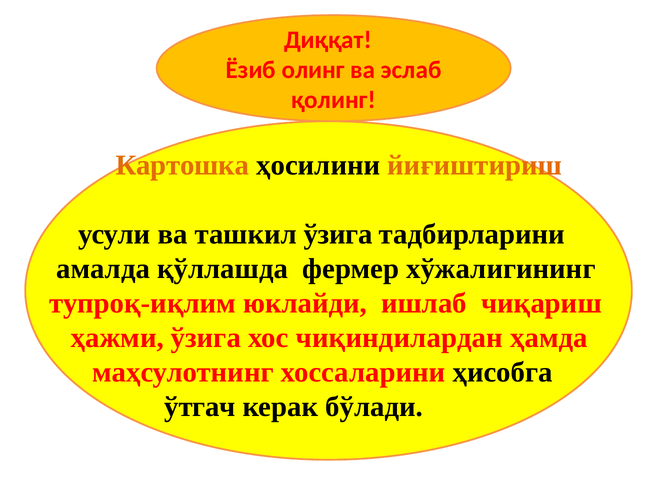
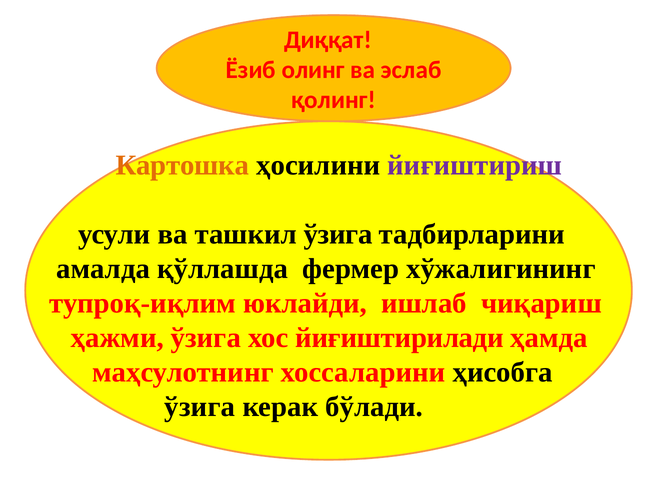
йиғиштириш colour: orange -> purple (475, 165)
чиқиндилардан: чиқиндилардан -> йиғиштирилади (400, 338)
ўтгач: ўтгач -> ўзига (200, 407)
